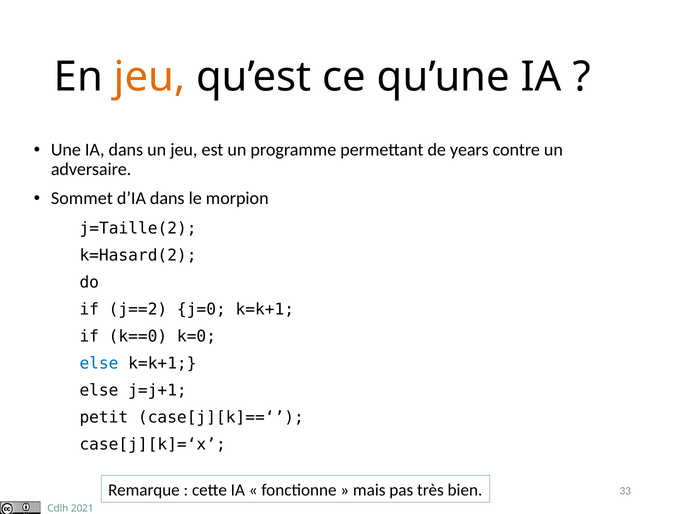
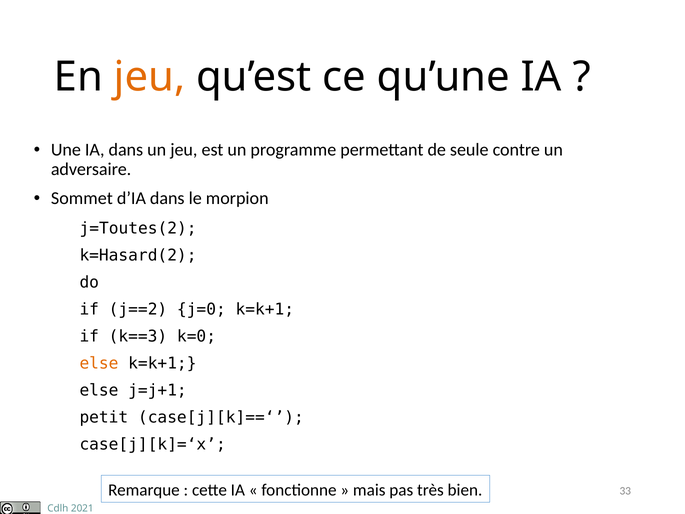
years: years -> seule (469, 150)
j=Taille(2: j=Taille(2 -> j=Toutes(2 (138, 228)
k==0: k==0 -> k==3 (138, 336)
else colour: blue -> orange (99, 363)
